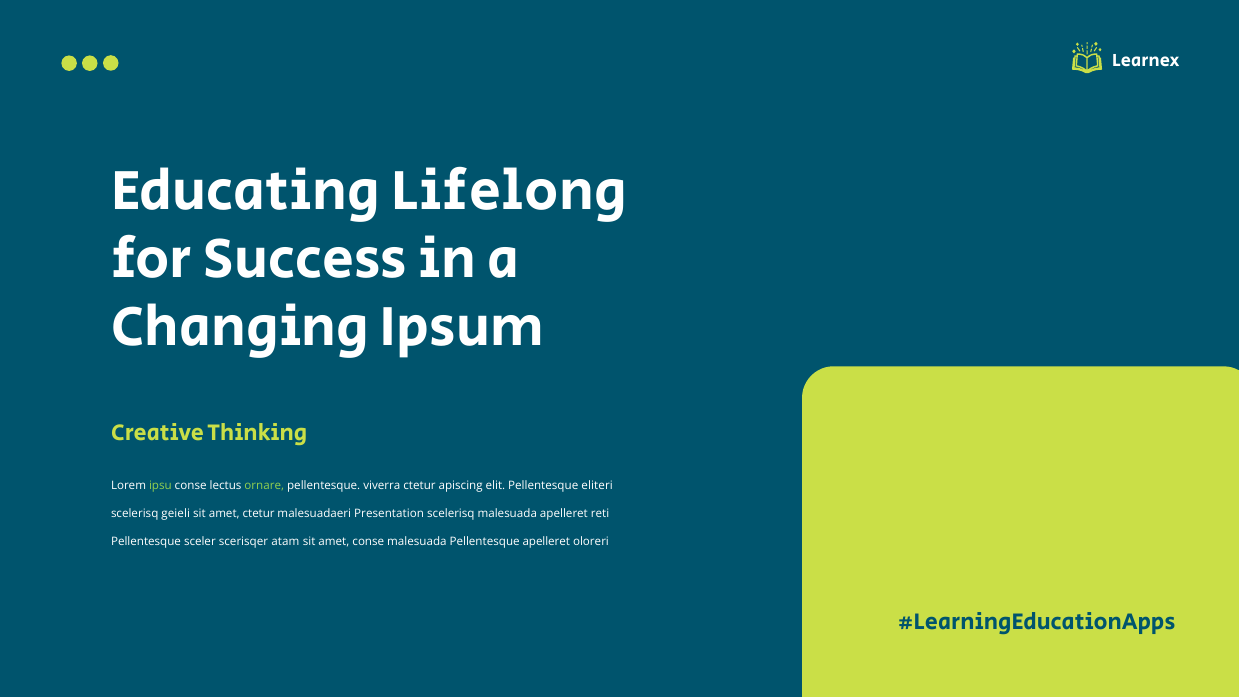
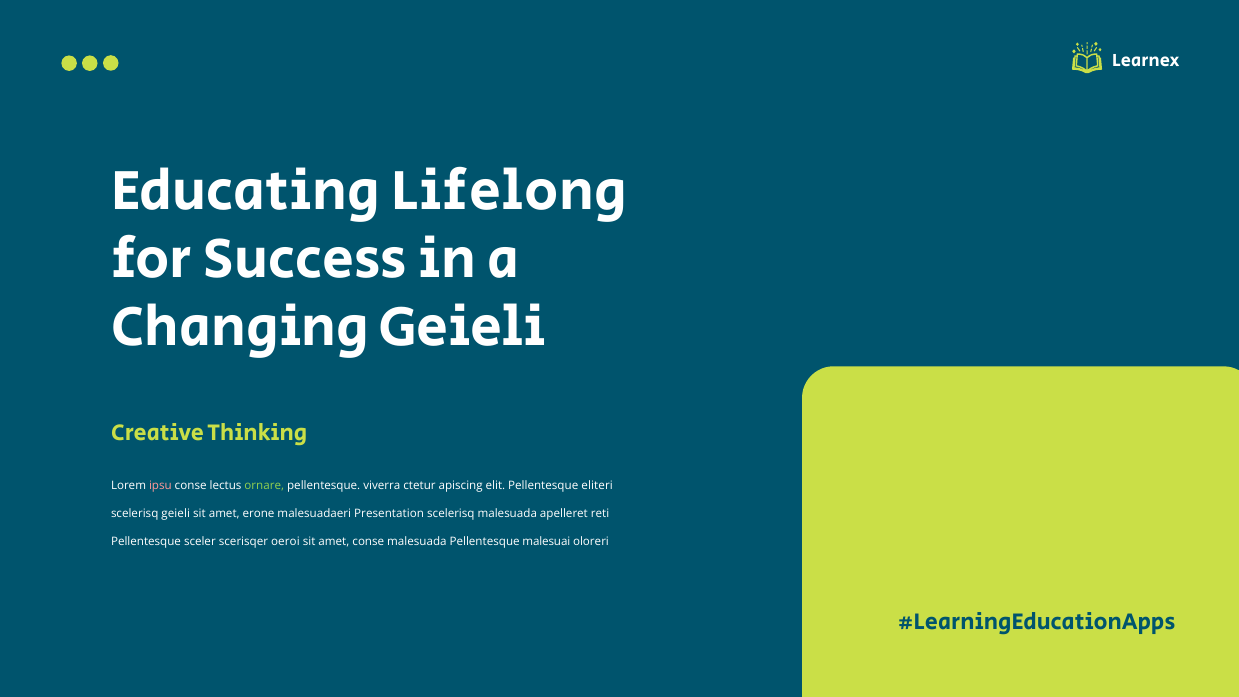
Changing Ipsum: Ipsum -> Geieli (462, 327)
ipsu colour: light green -> pink (160, 485)
amet ctetur: ctetur -> erone (259, 513)
atam: atam -> oeroi (285, 541)
Pellentesque apelleret: apelleret -> malesuai (546, 541)
